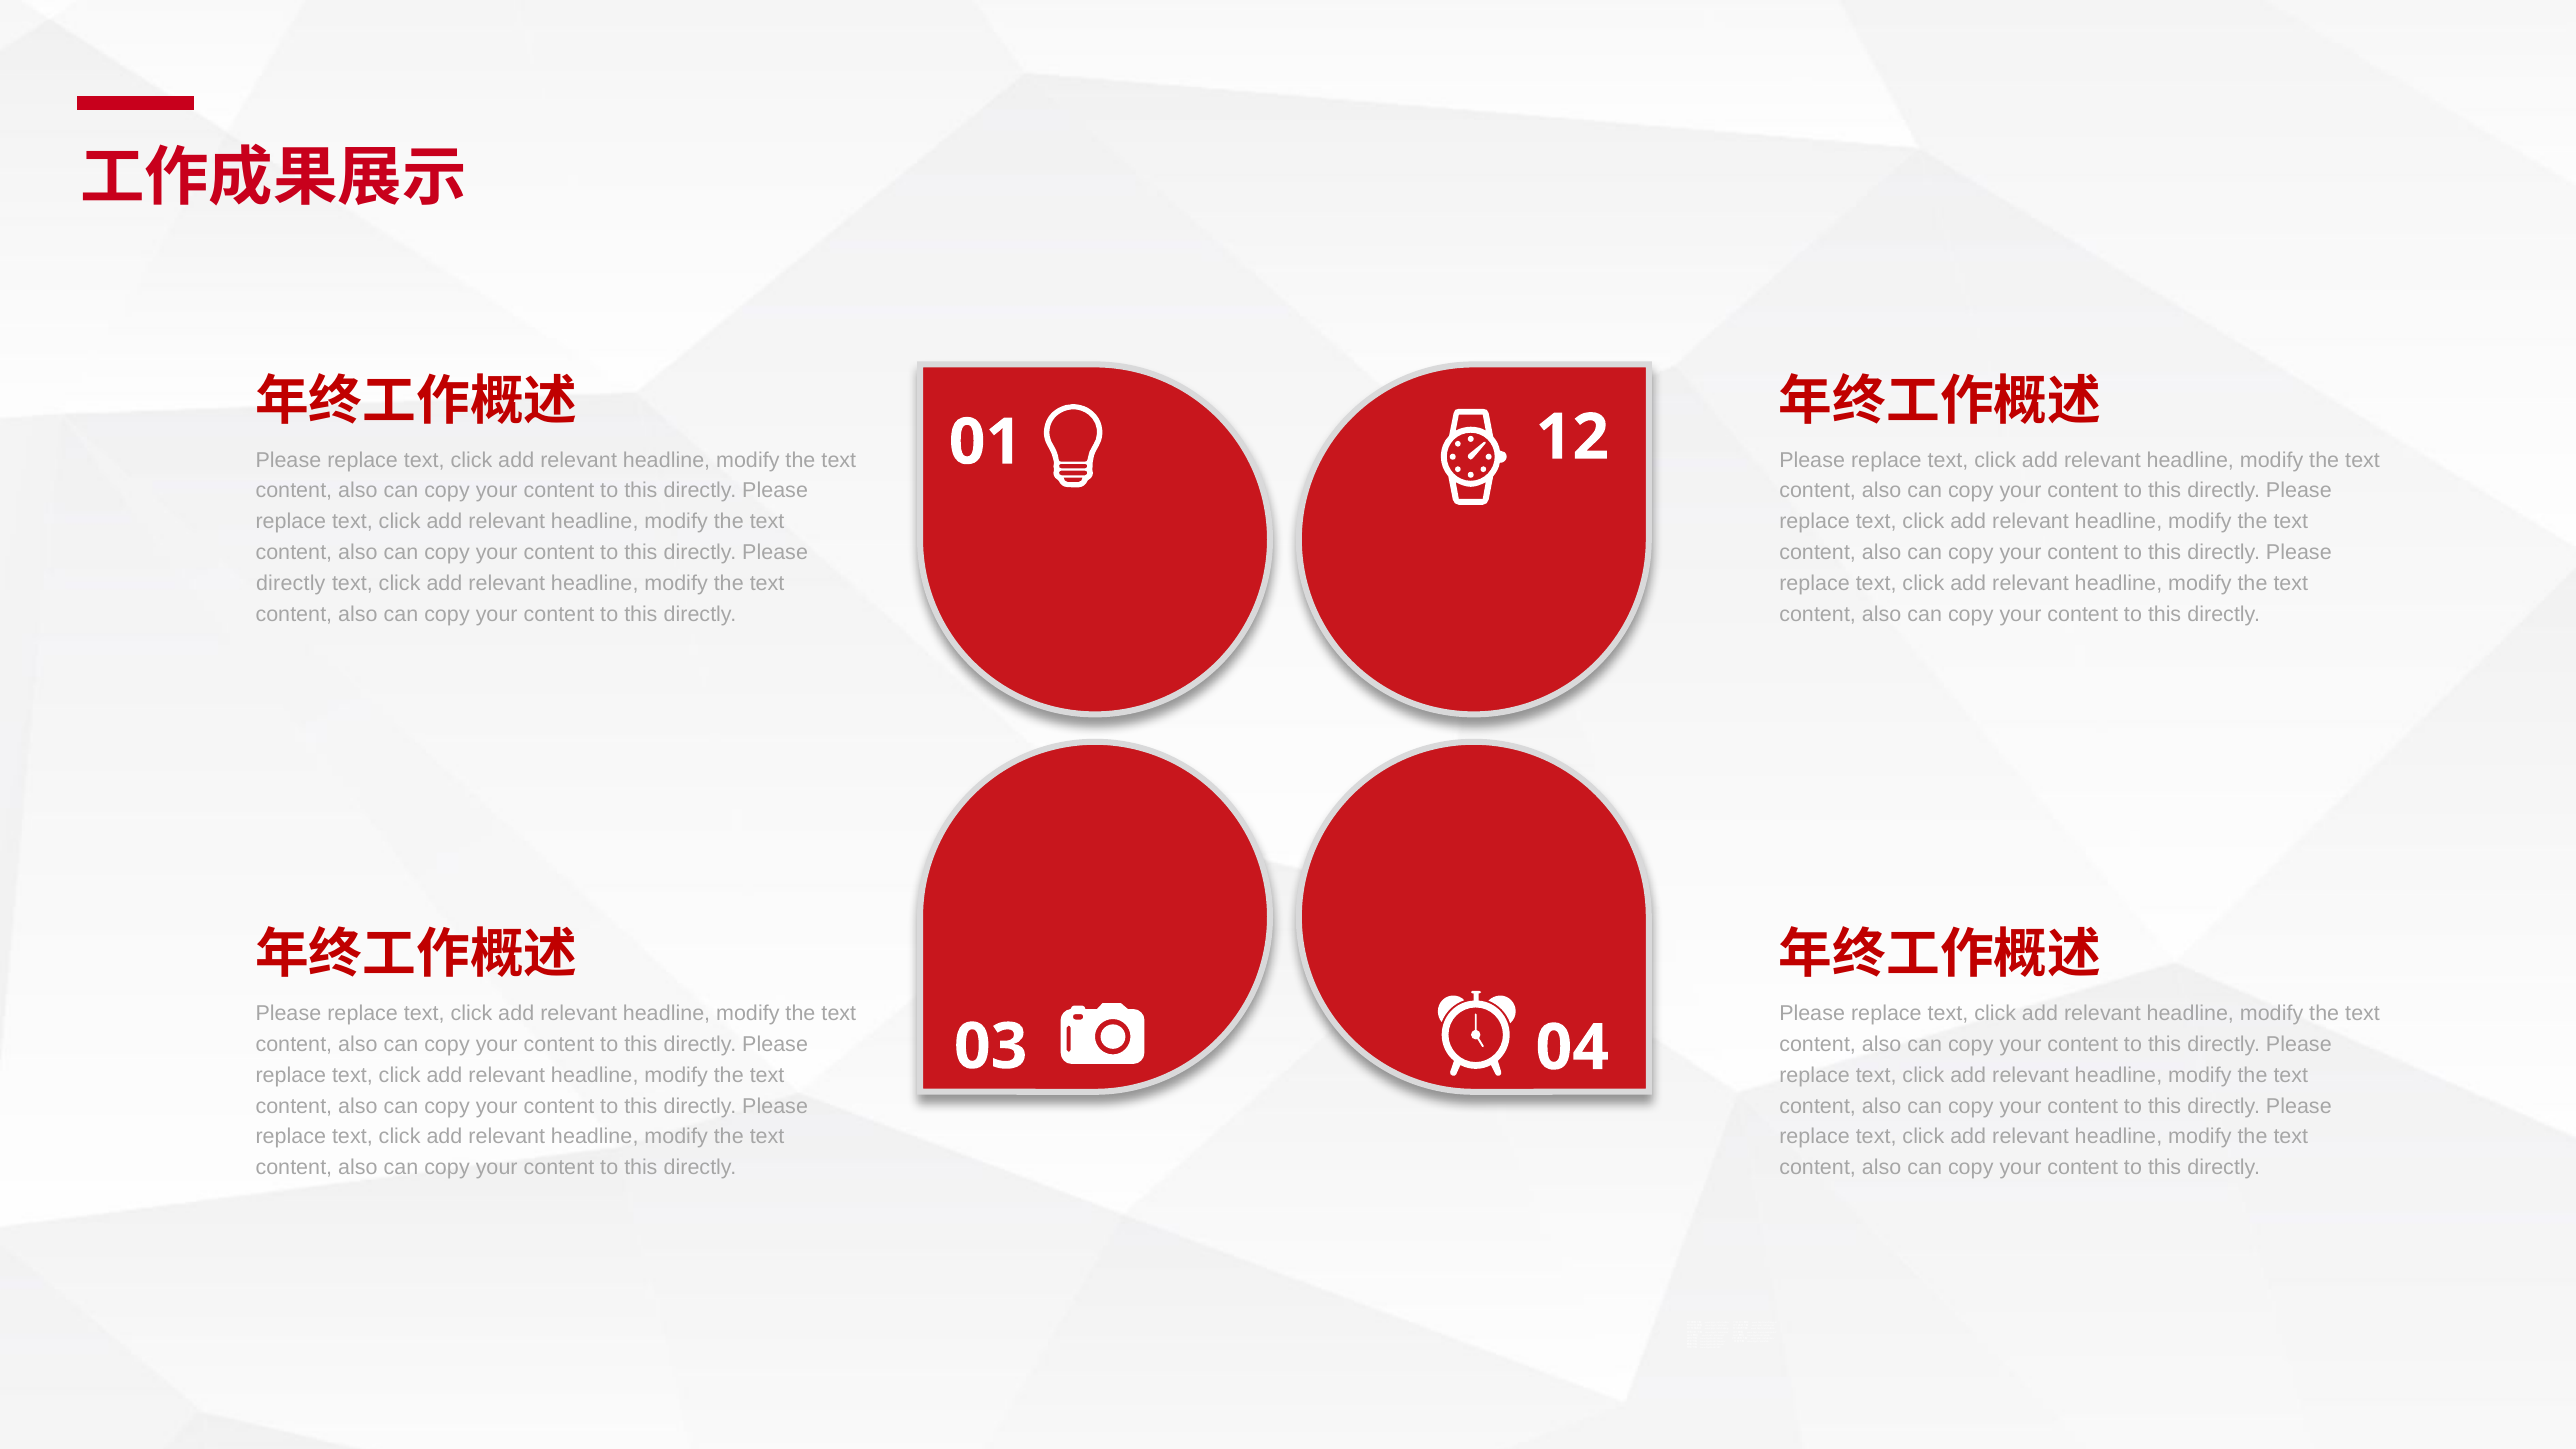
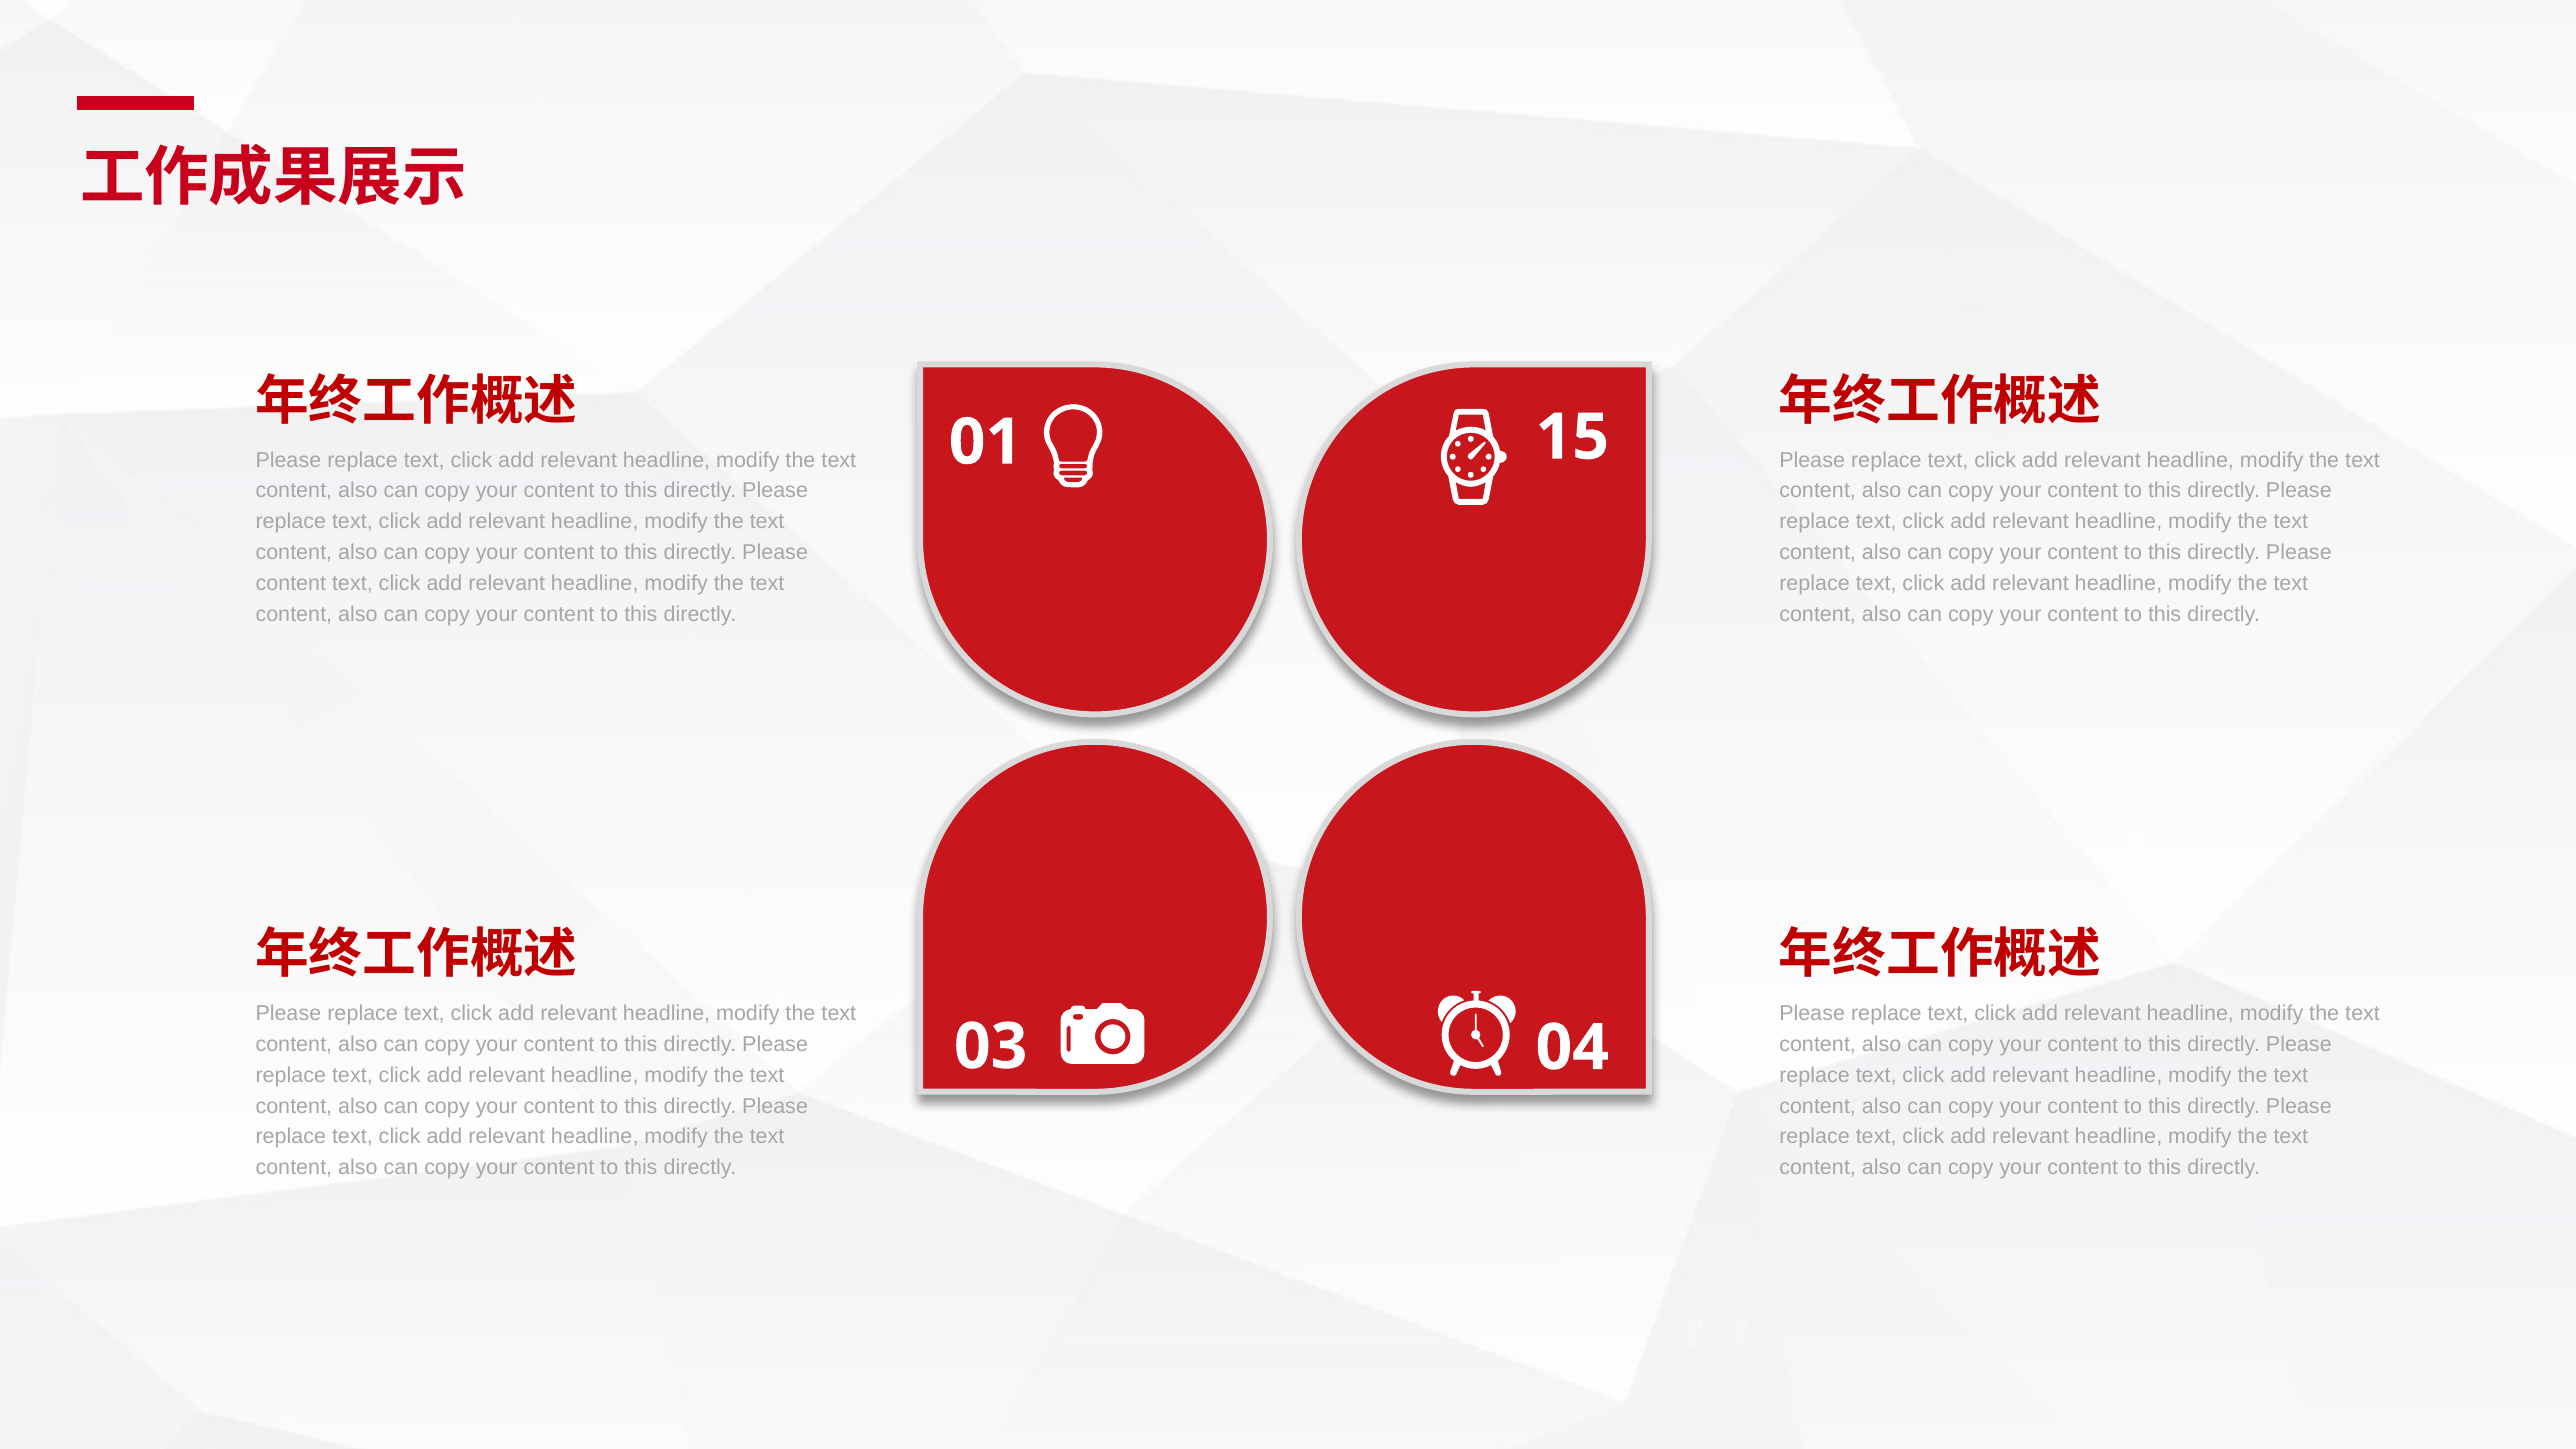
12: 12 -> 15 (1572, 437)
directly: directly -> content (291, 583)
